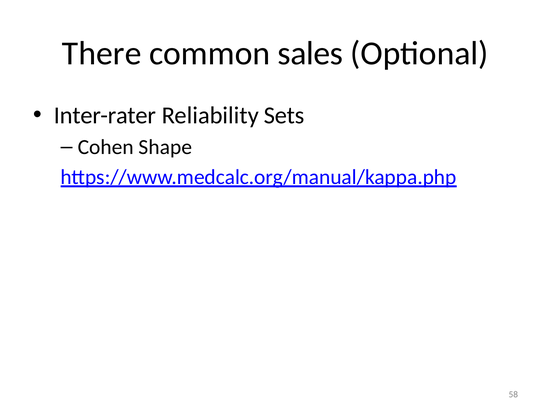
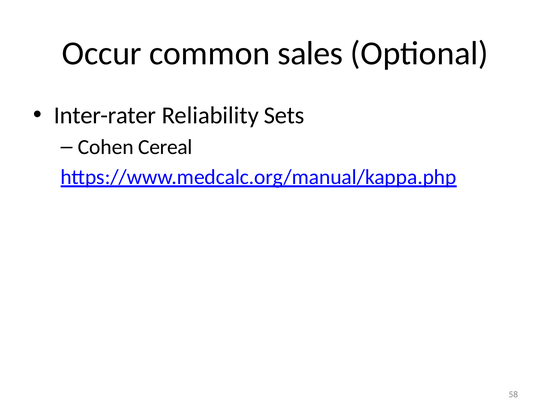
There: There -> Occur (102, 53)
Shape: Shape -> Cereal (165, 147)
